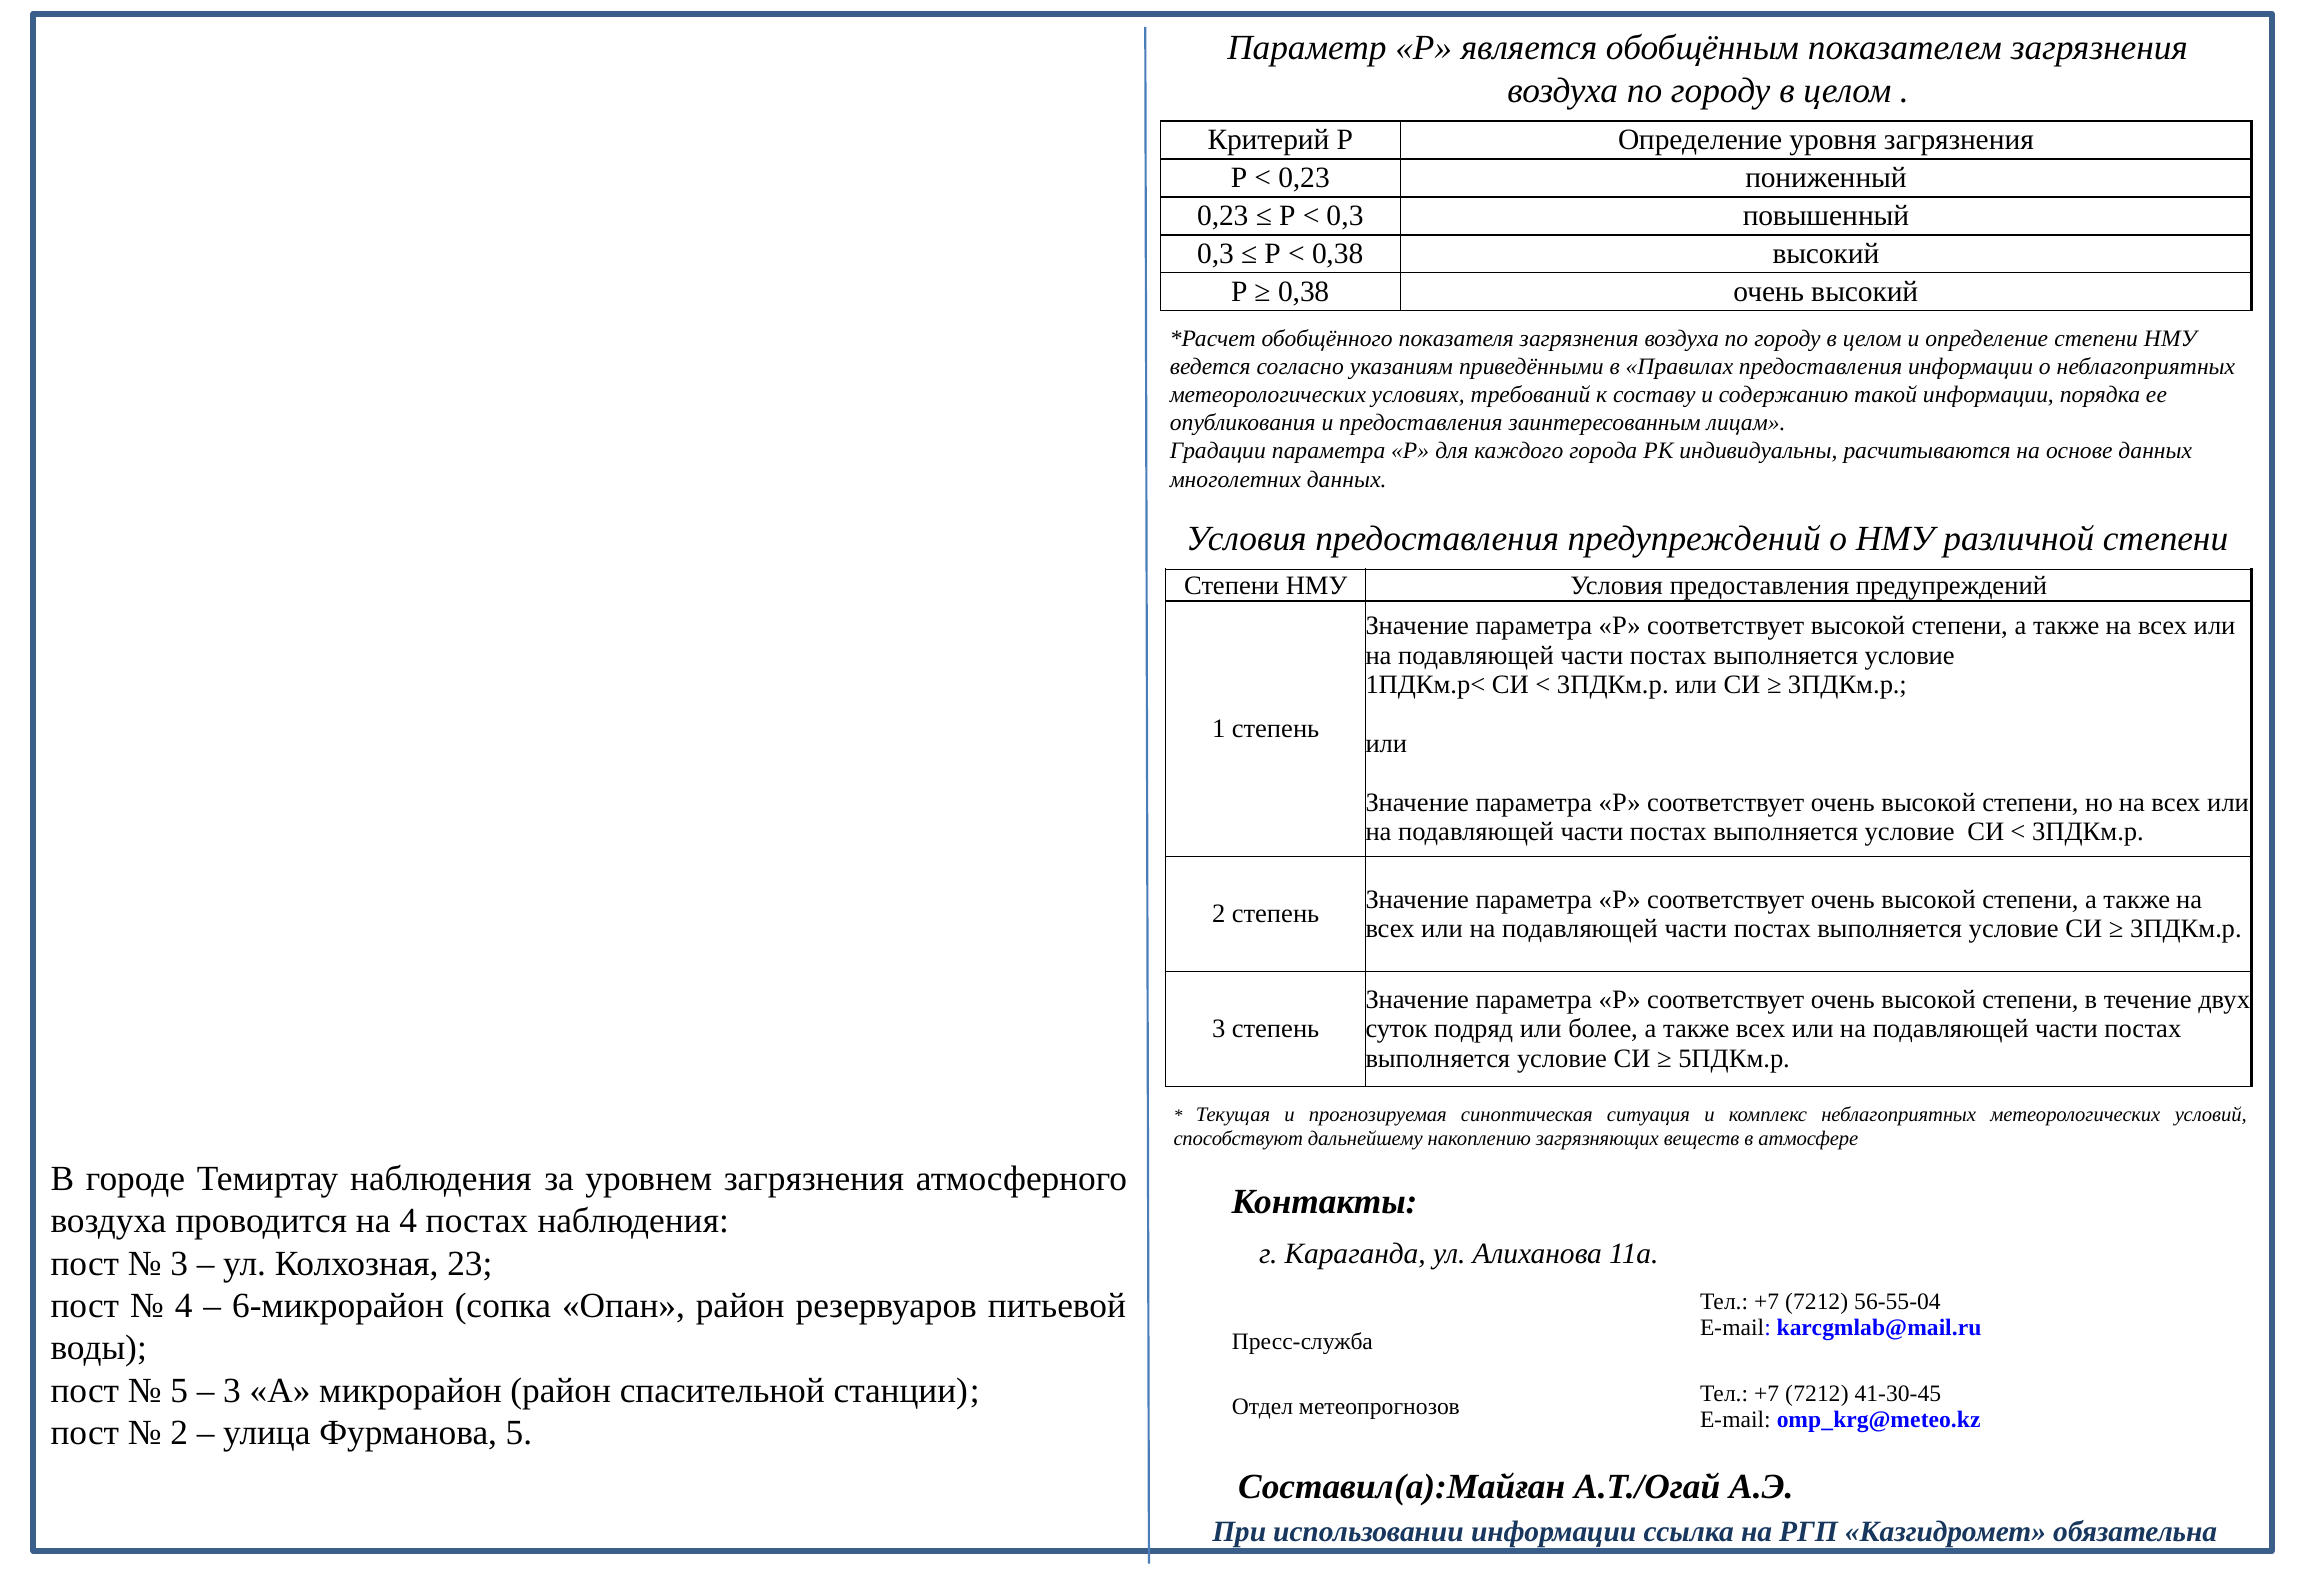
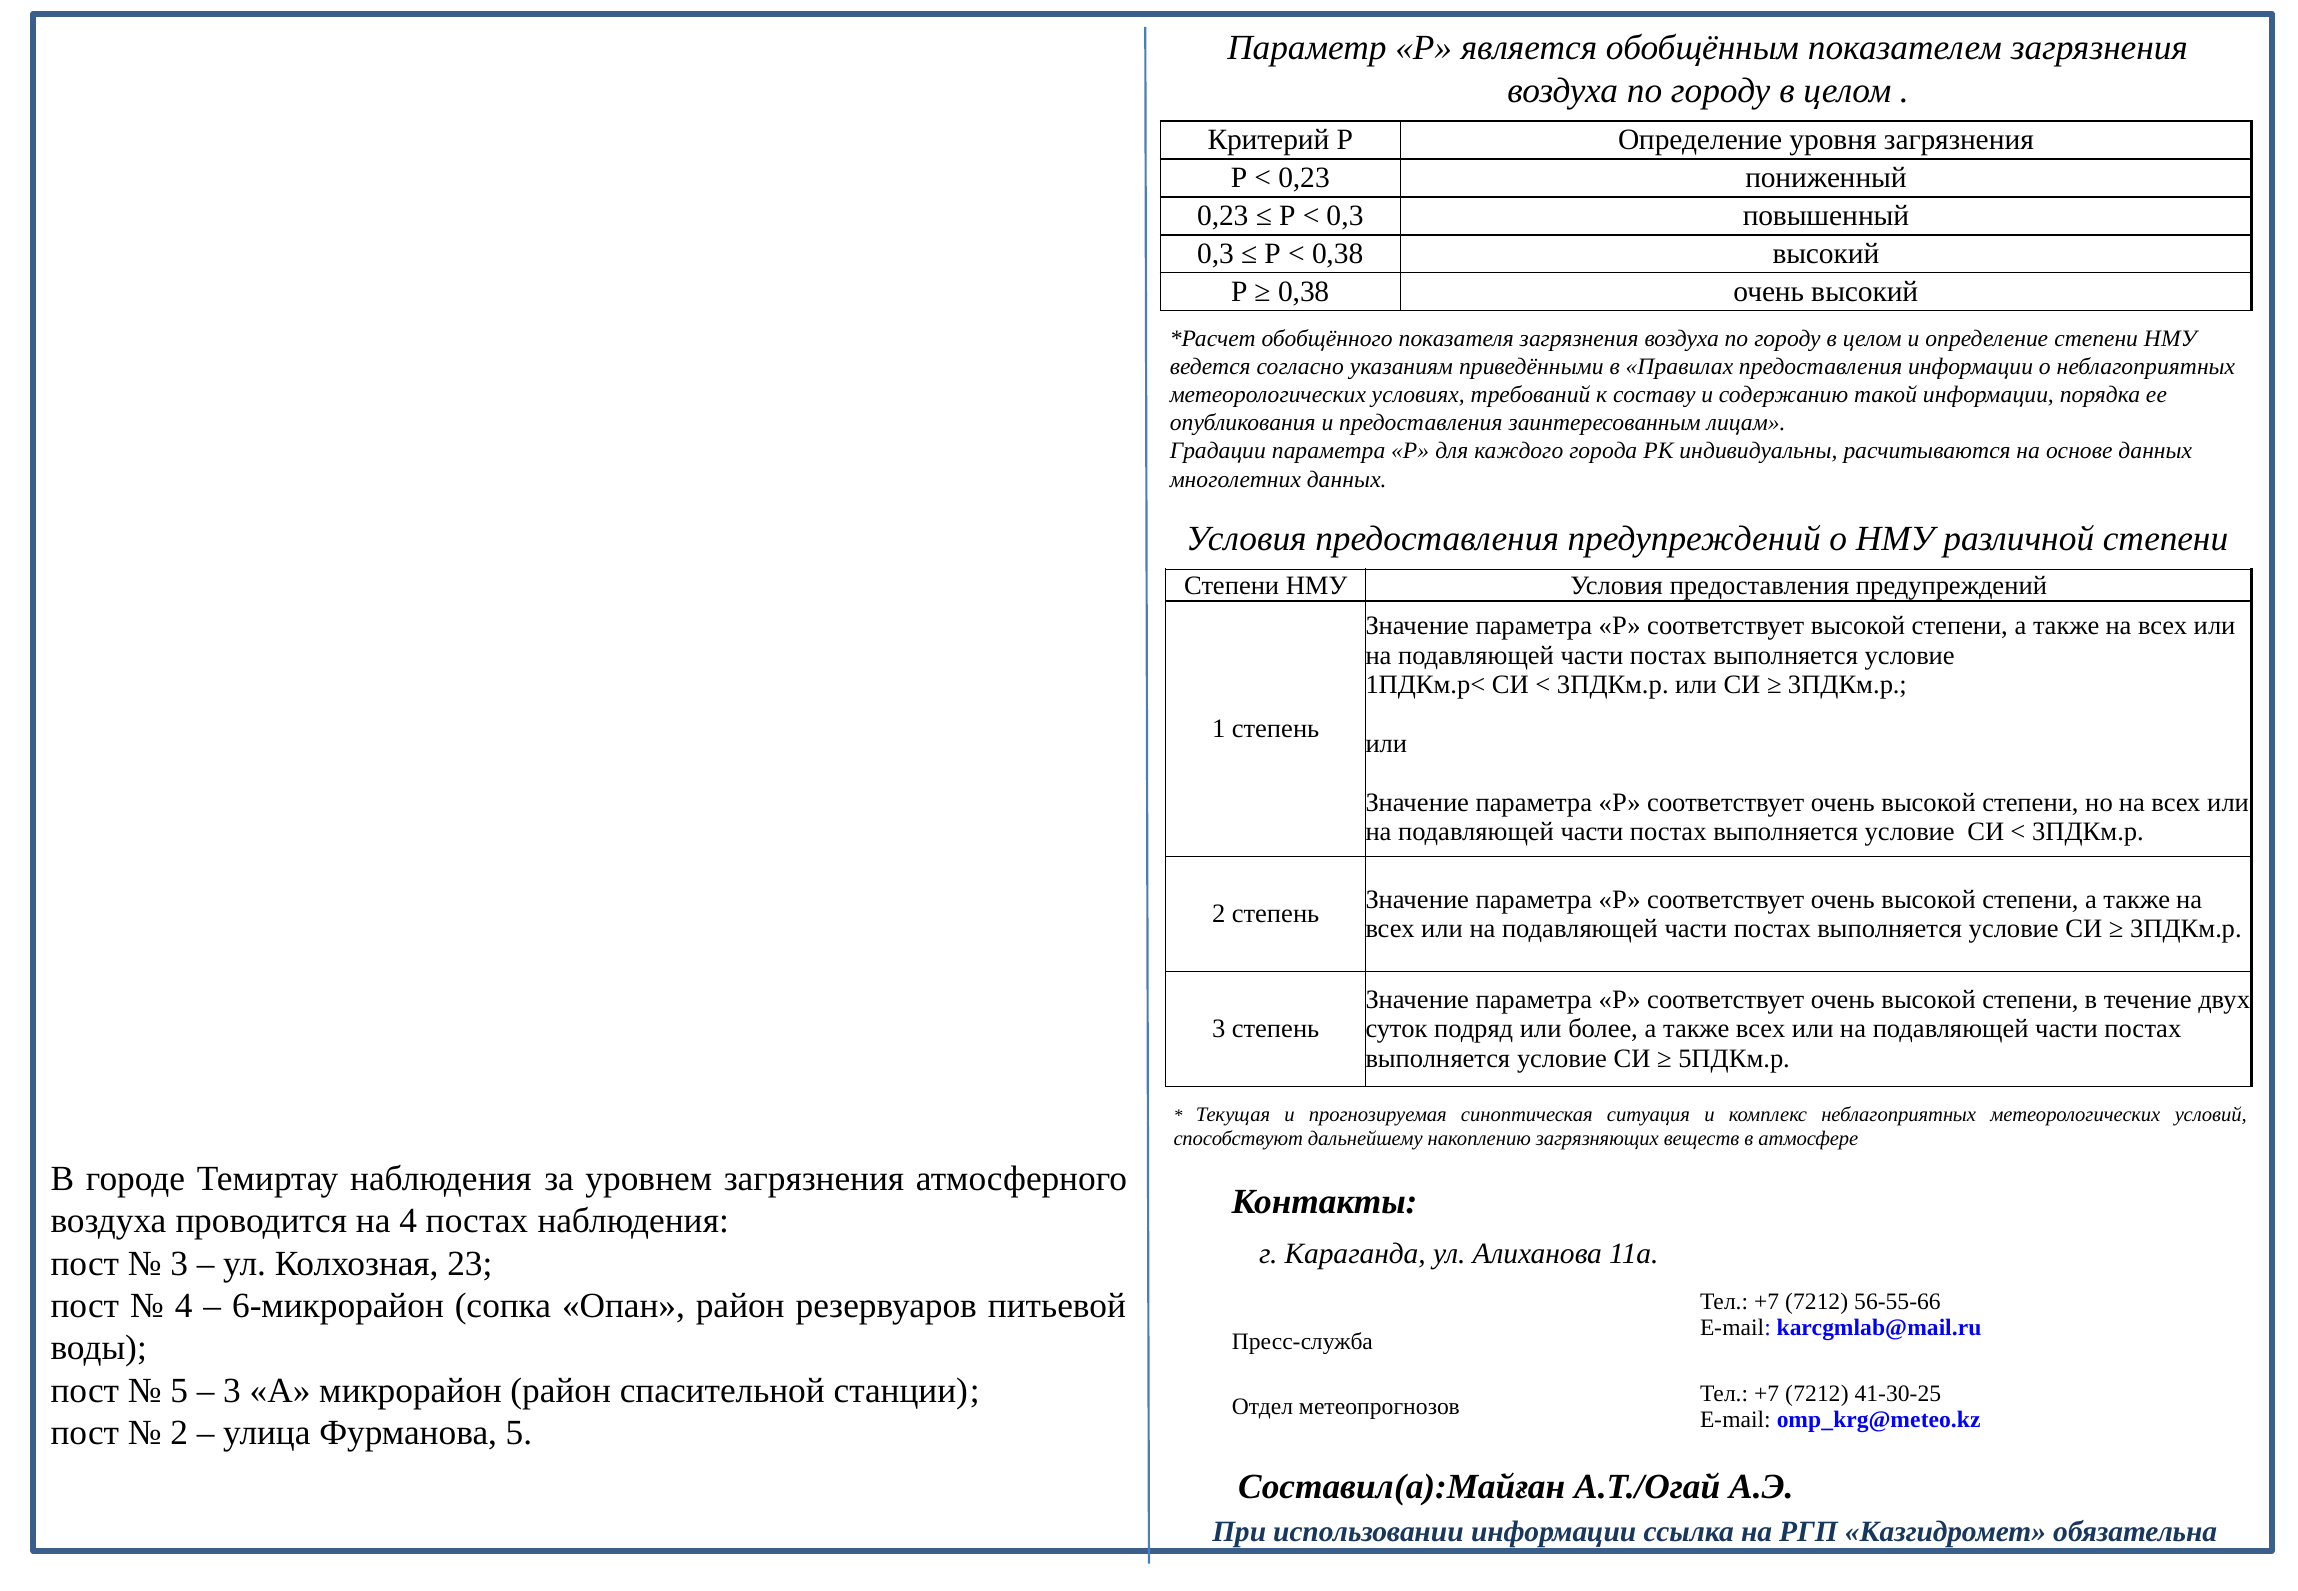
56-55-04: 56-55-04 -> 56-55-66 (1897, 1302)
41-30-45: 41-30-45 -> 41-30-25 (1898, 1394)
